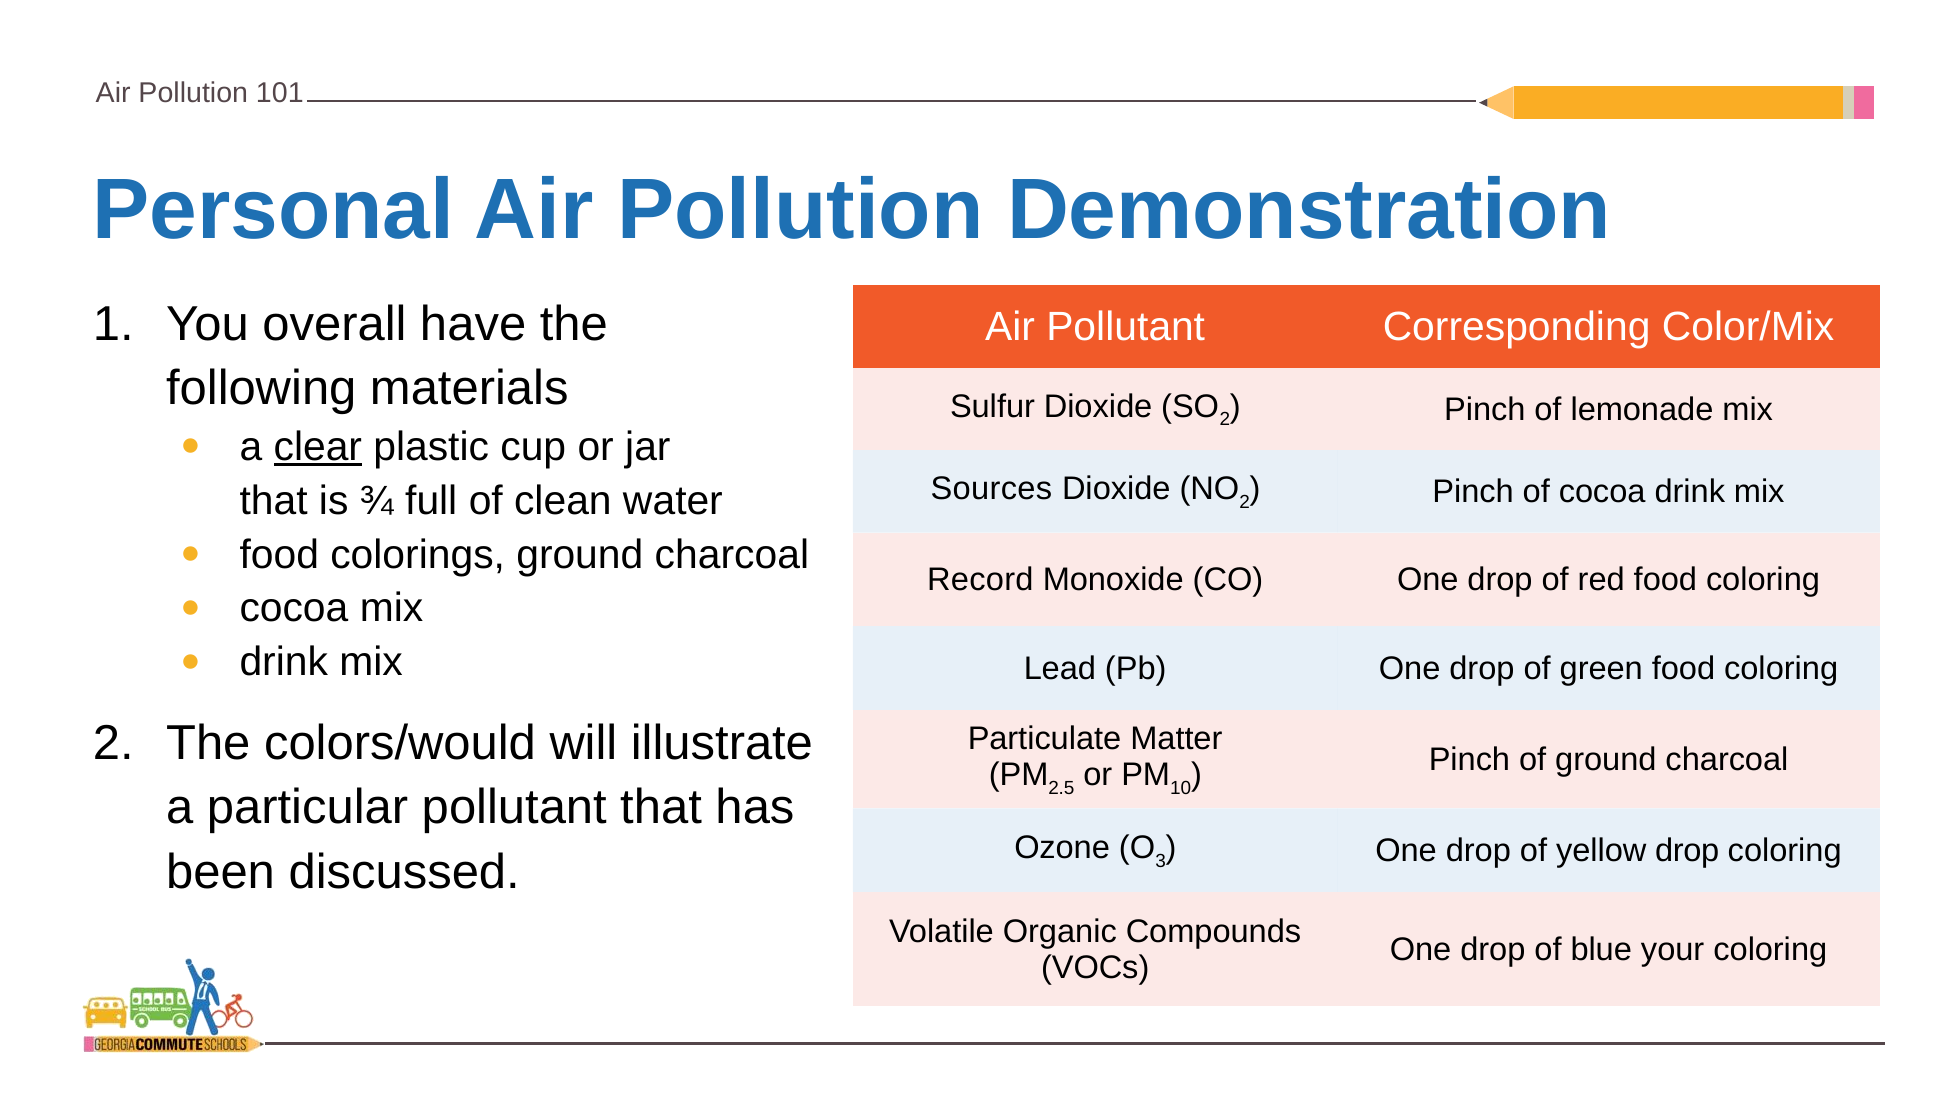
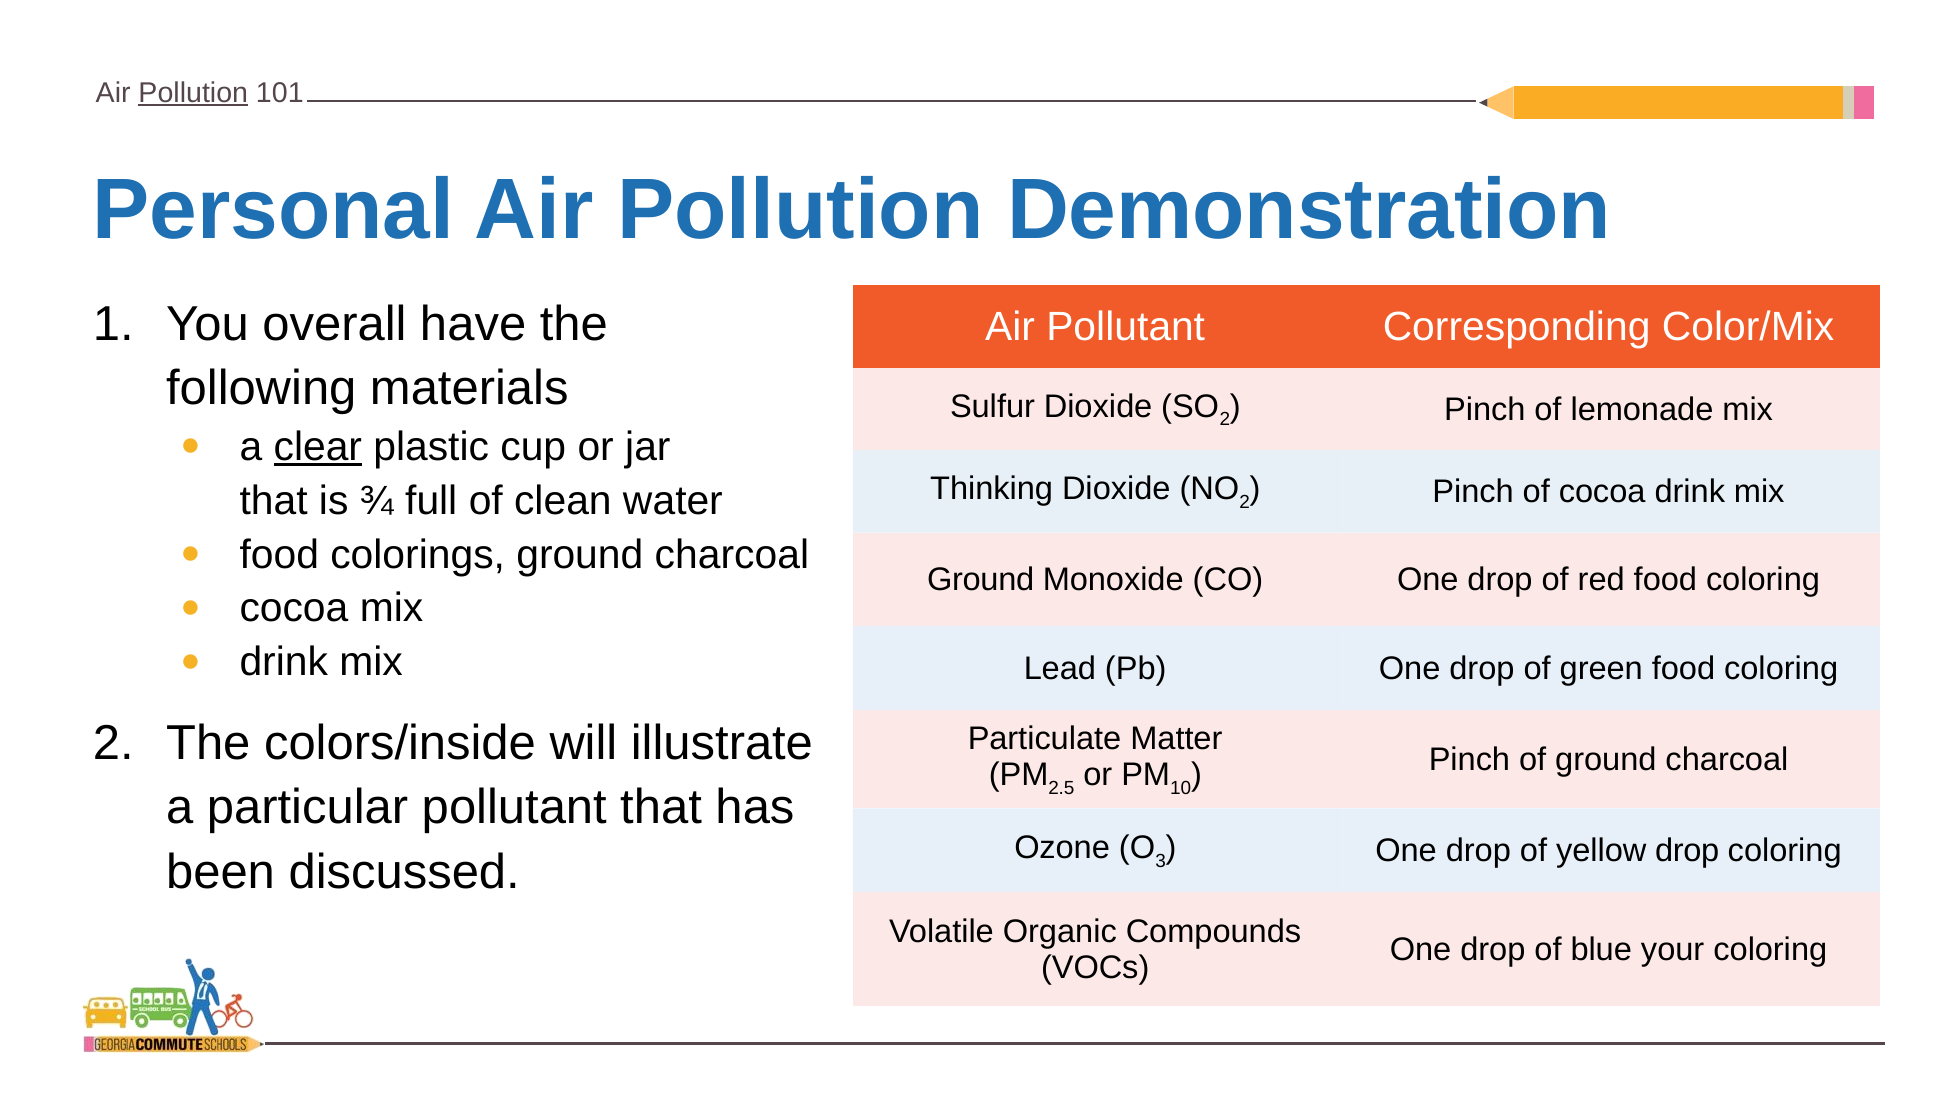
Pollution underline: none -> present (193, 93)
Sources: Sources -> Thinking (992, 489)
Record: Record -> Ground (981, 579)
colors/would: colors/would -> colors/inside (400, 743)
